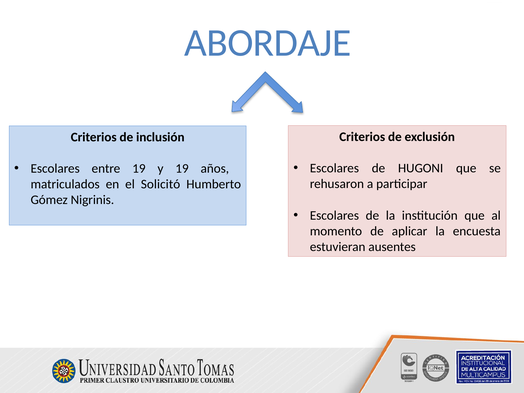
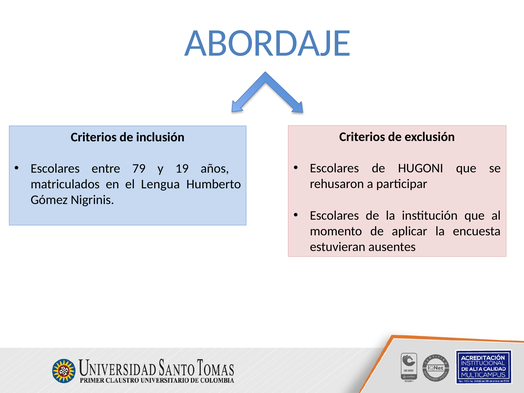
entre 19: 19 -> 79 (139, 168)
Solicitó: Solicitó -> Lengua (161, 184)
